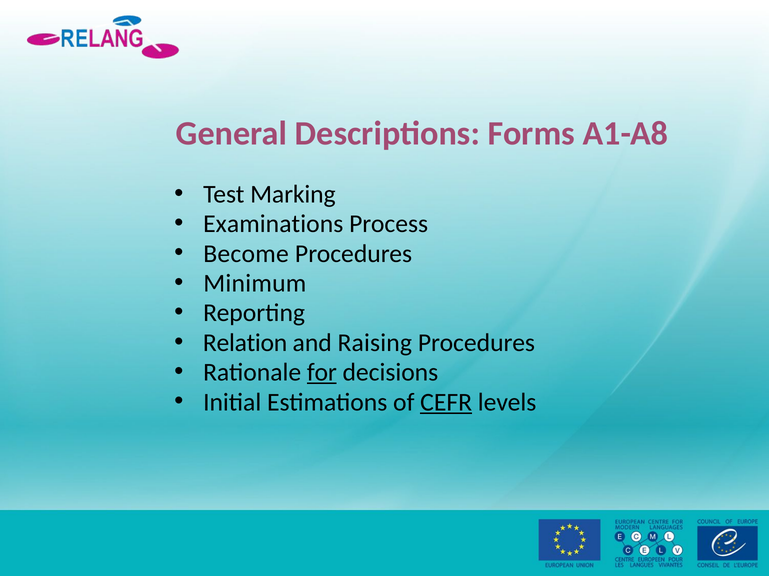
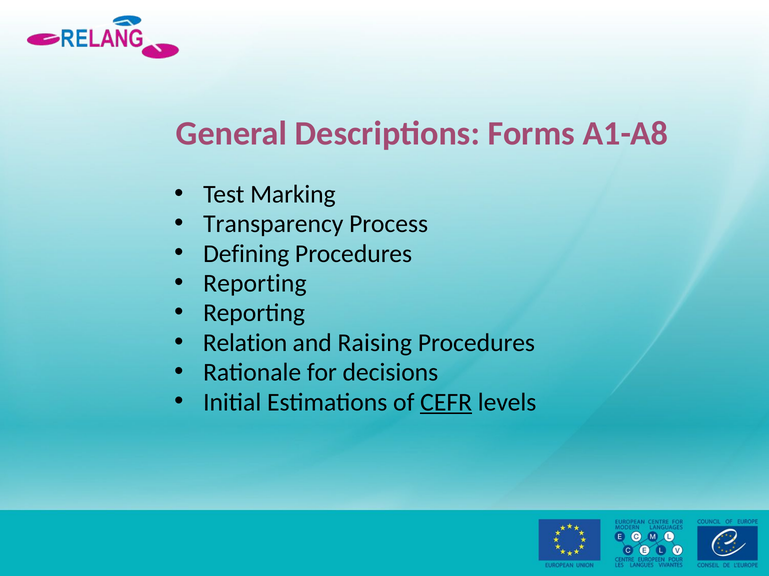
Examinations: Examinations -> Transparency (273, 224)
Become: Become -> Defining (246, 254)
Minimum: Minimum -> Reporting (255, 284)
for underline: present -> none (322, 373)
